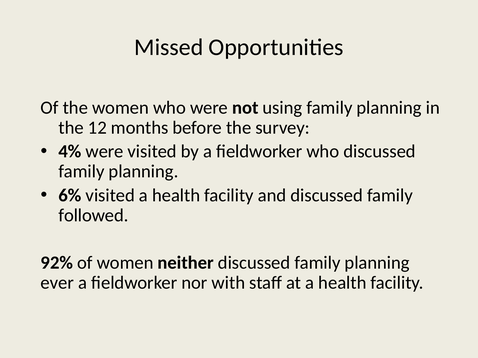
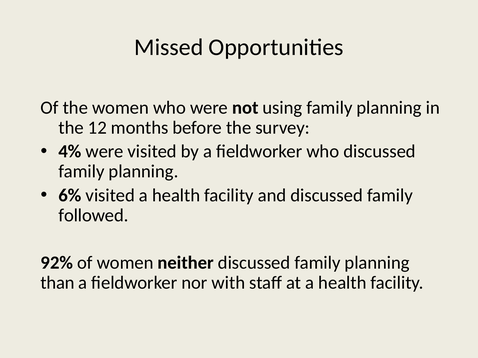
ever: ever -> than (57, 283)
